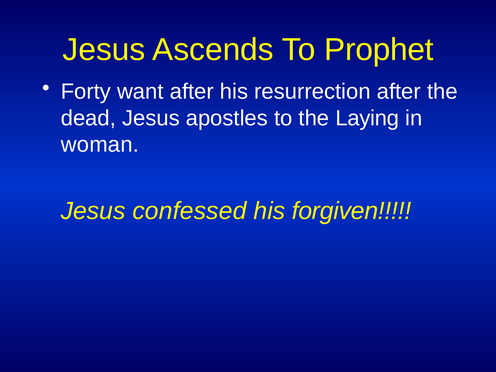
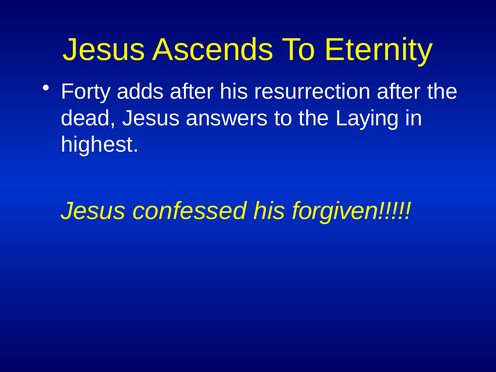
Prophet: Prophet -> Eternity (379, 50)
want: want -> adds (140, 92)
apostles: apostles -> answers (227, 118)
woman: woman -> highest (100, 145)
